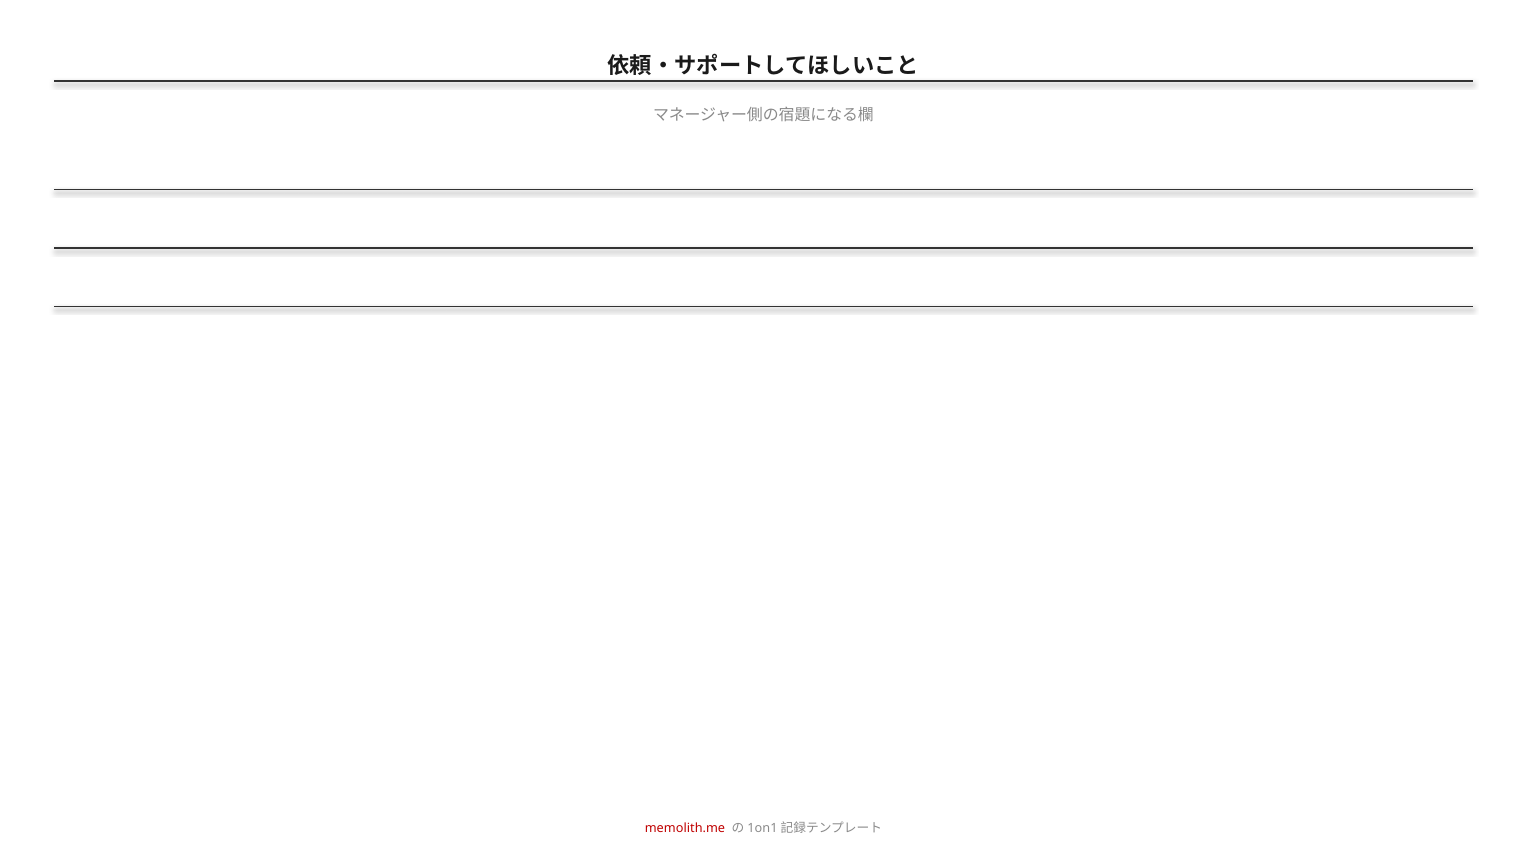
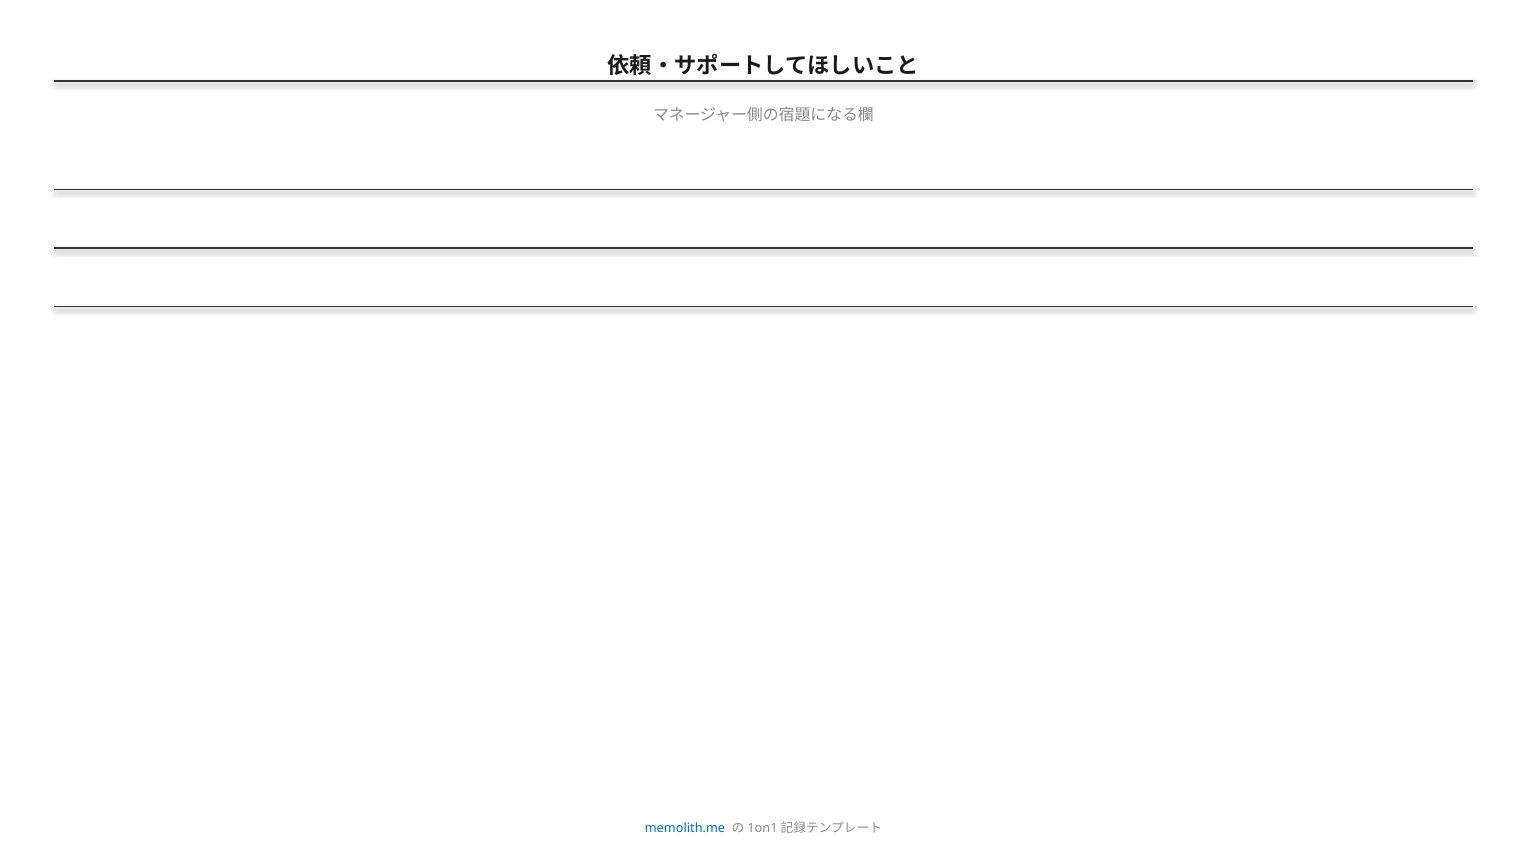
memolith.me colour: red -> blue (685, 828)
